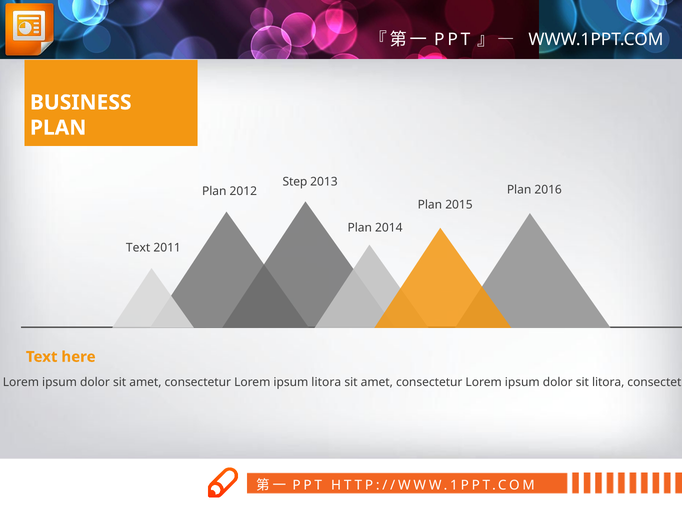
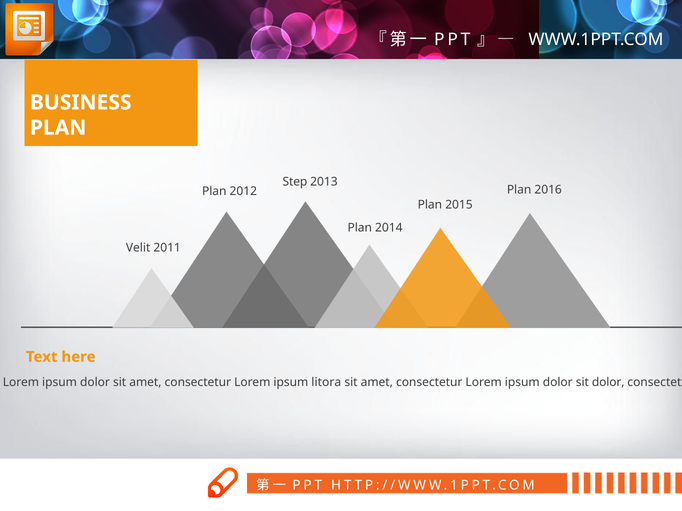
Text: Text -> Velit (138, 248)
sit litora: litora -> dolor (608, 383)
